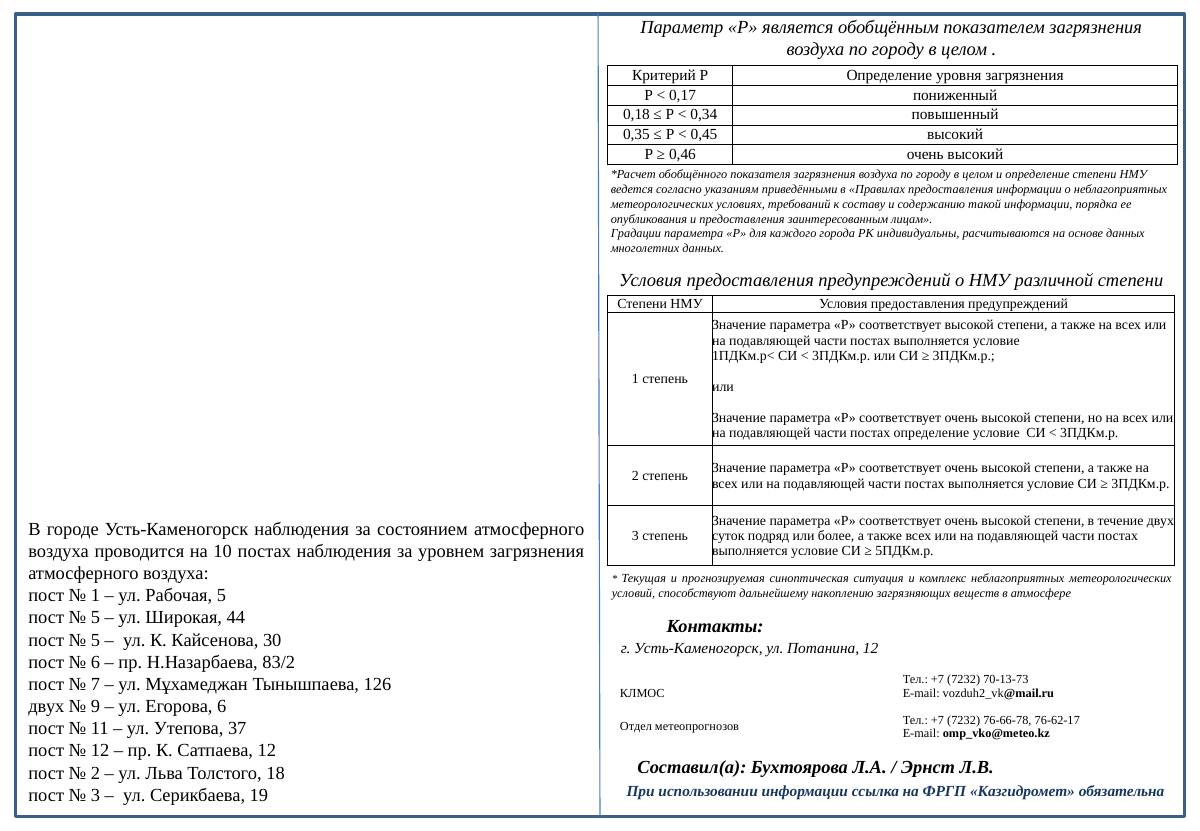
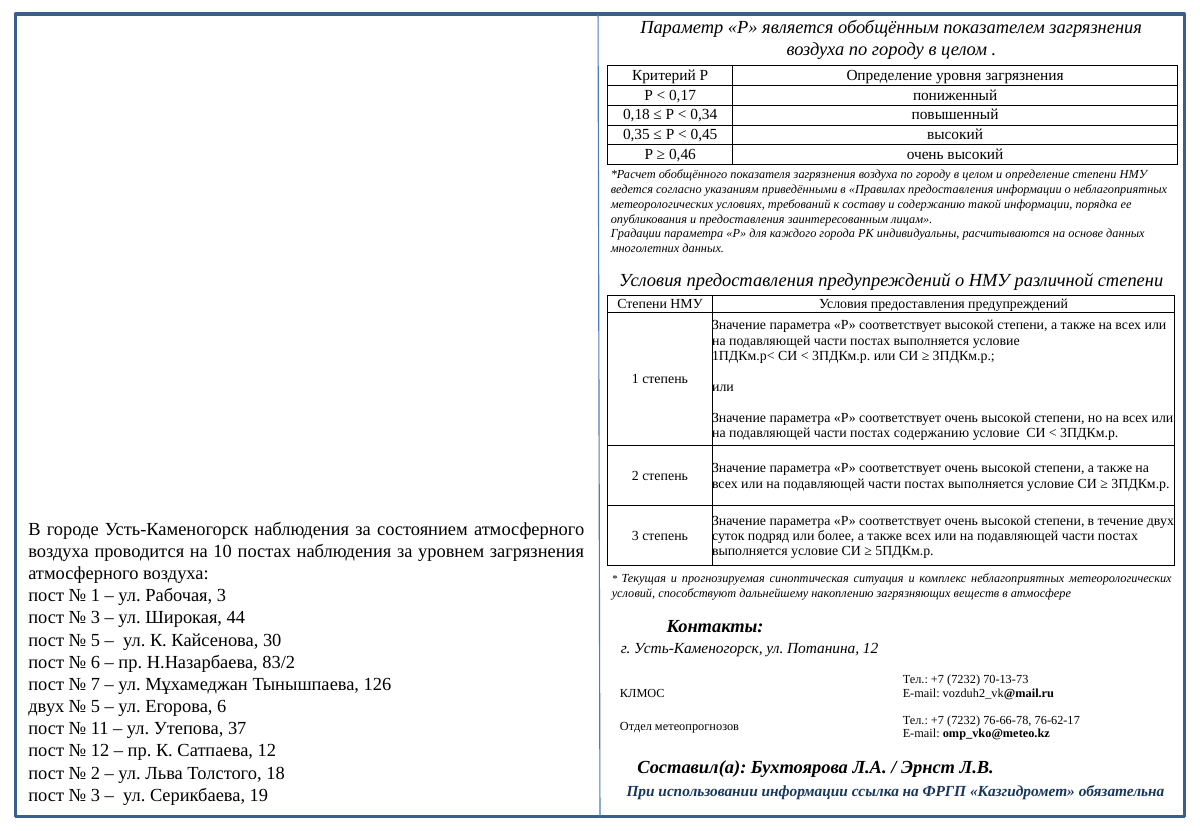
постах определение: определение -> содержанию (931, 433)
Рабочая 5: 5 -> 3 (222, 596)
5: 5 -> 3 (95, 618)
9: 9 -> 5 (95, 706)
